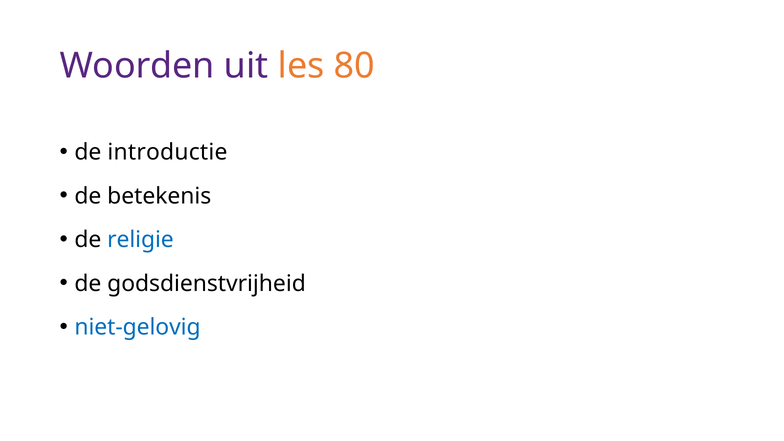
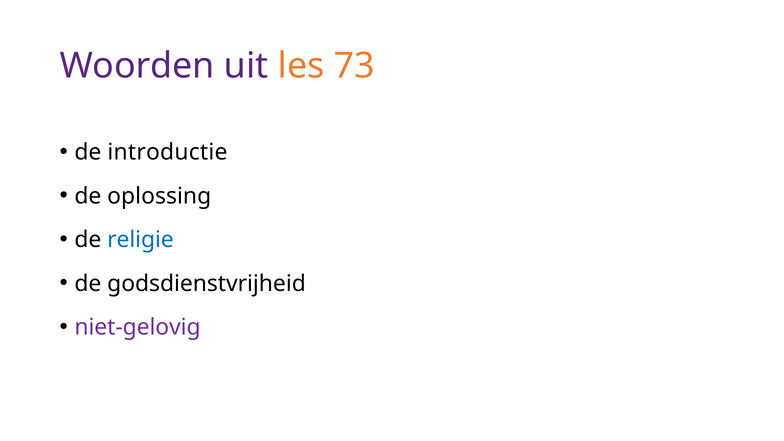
80: 80 -> 73 (354, 66)
betekenis: betekenis -> oplossing (159, 196)
niet-gelovig colour: blue -> purple (138, 327)
